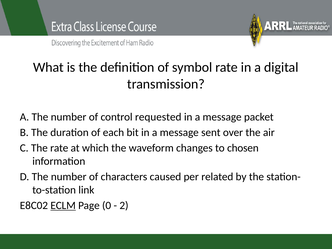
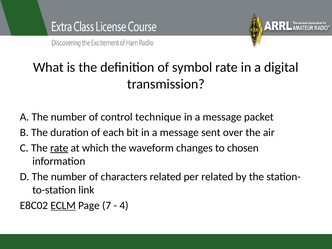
requested: requested -> technique (158, 117)
rate underline: none -> present (59, 148)
characters caused: caused -> related (165, 177)
0: 0 -> 7 (107, 205)
2: 2 -> 4 (124, 205)
